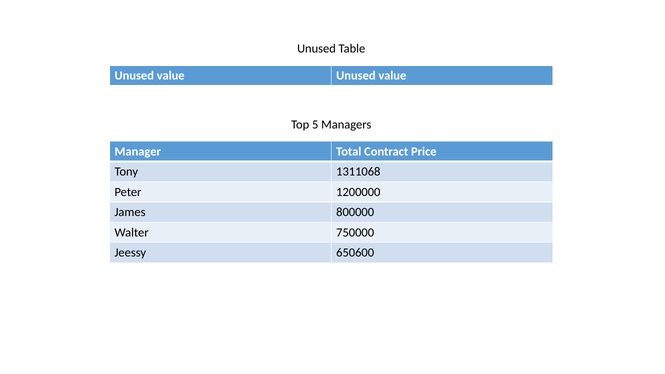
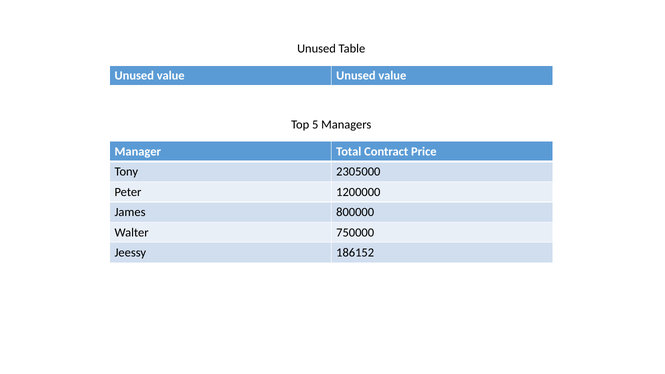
1311068: 1311068 -> 2305000 (358, 172)
650600: 650600 -> 186152 (355, 253)
